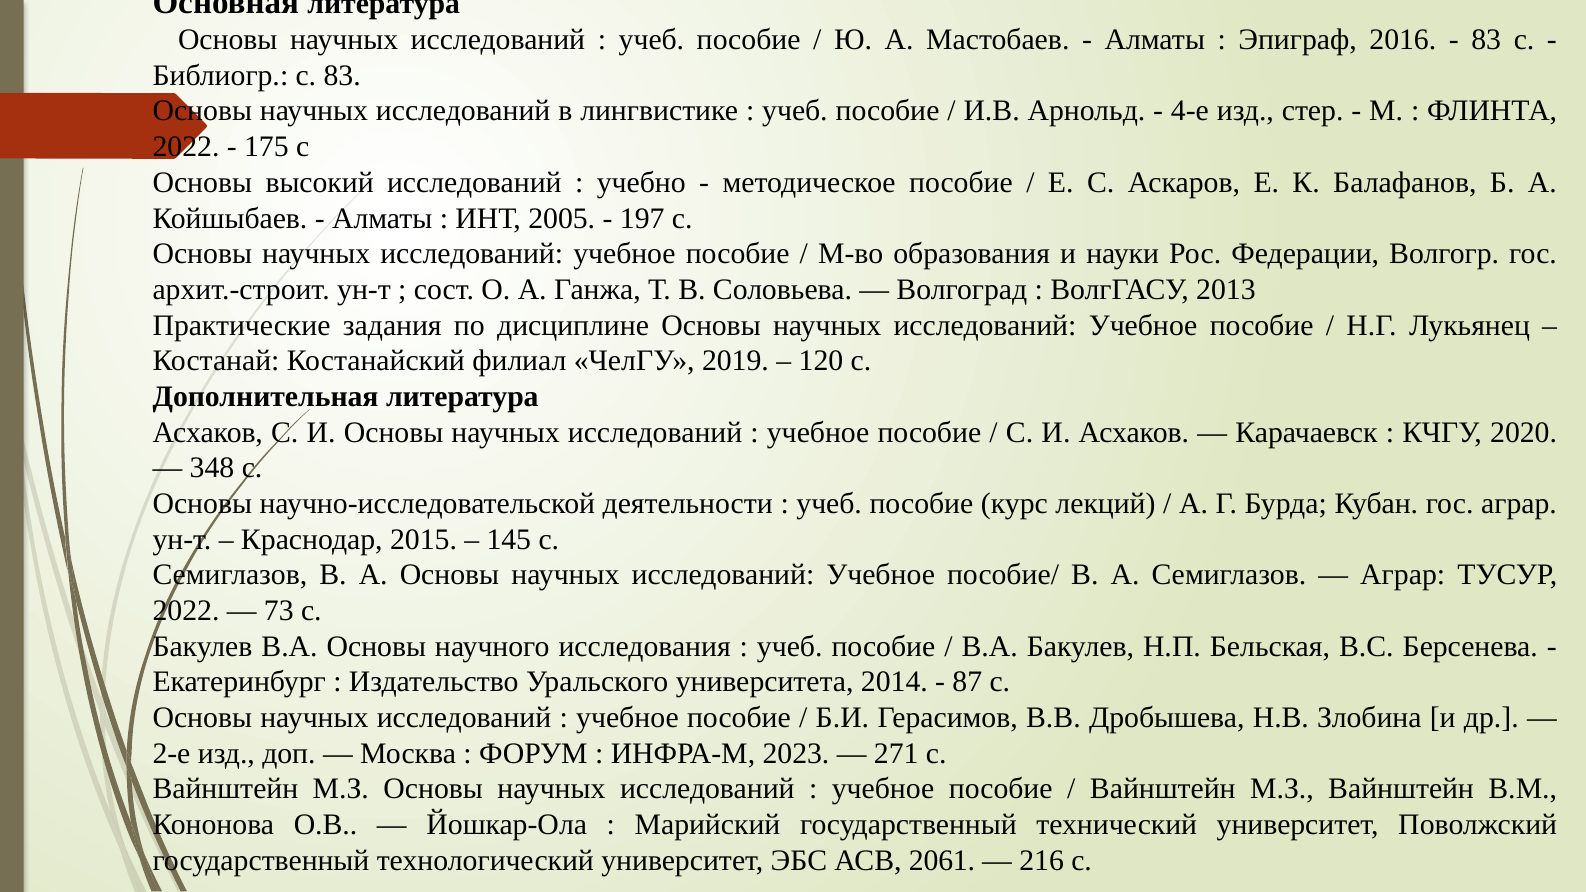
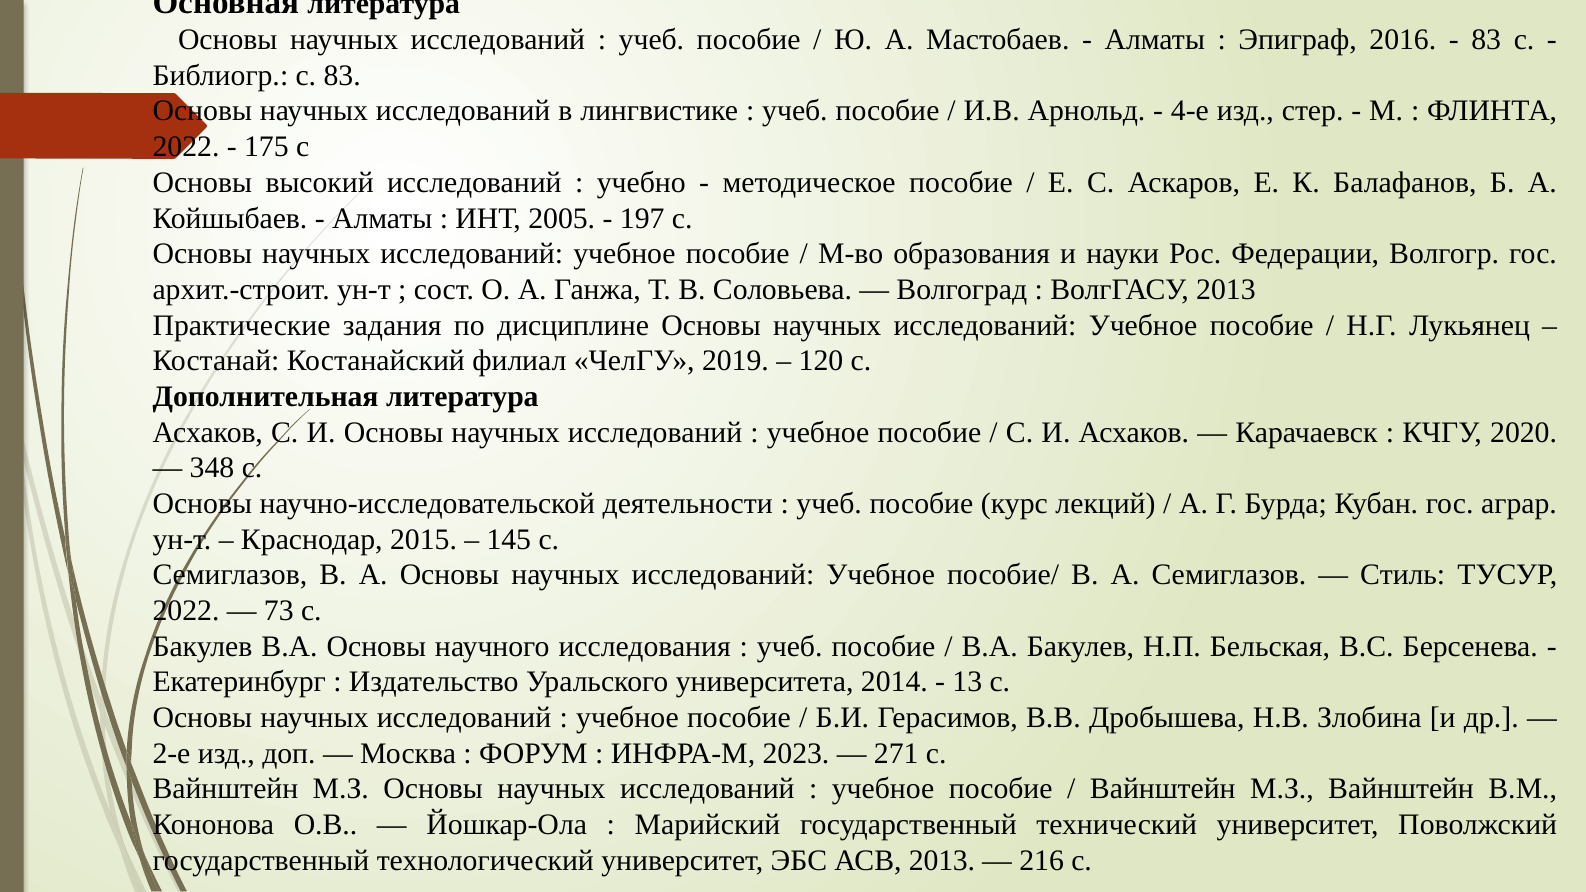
Аграр: Аграр -> Стиль (1403, 575)
87: 87 -> 13 (967, 682)
АСВ 2061: 2061 -> 2013 (942, 861)
